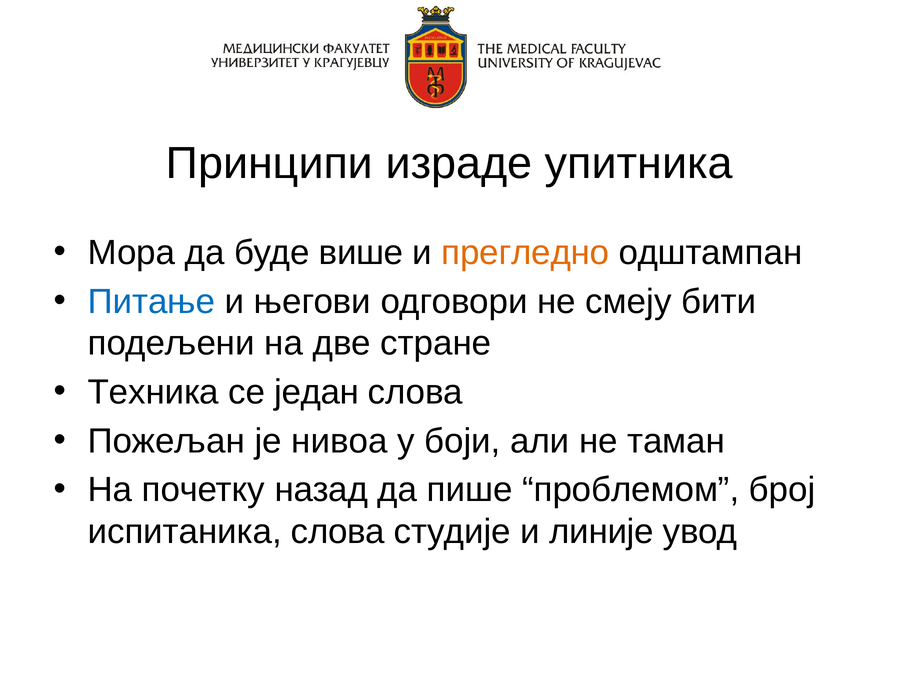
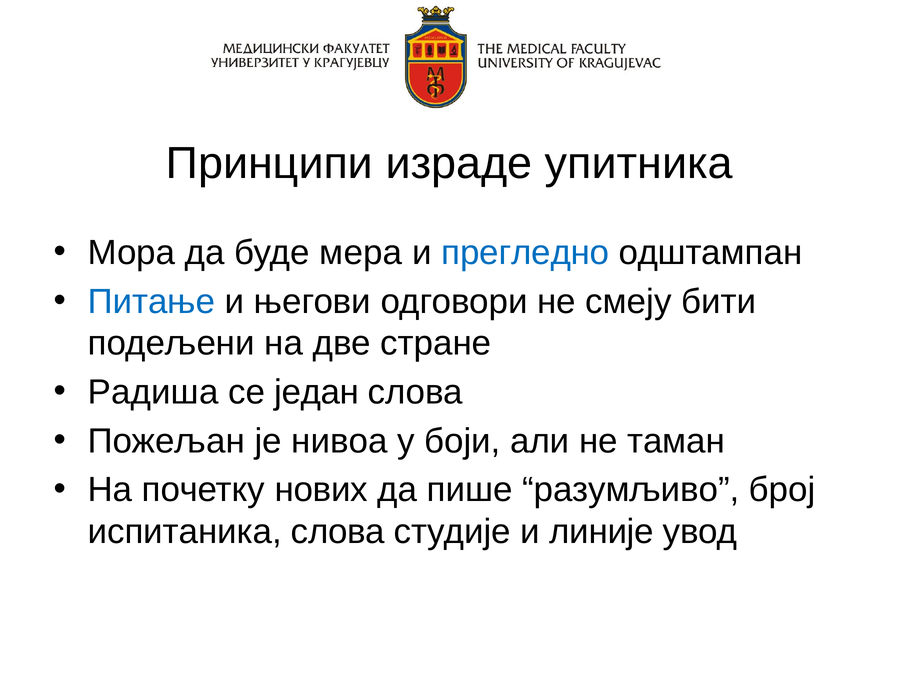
више: више -> мера (361, 253)
прегледно colour: orange -> blue (525, 253)
Техника: Техника -> Радиша (153, 392)
назад: назад -> нових (321, 490)
проблемом: проблемом -> разумљиво (631, 490)
